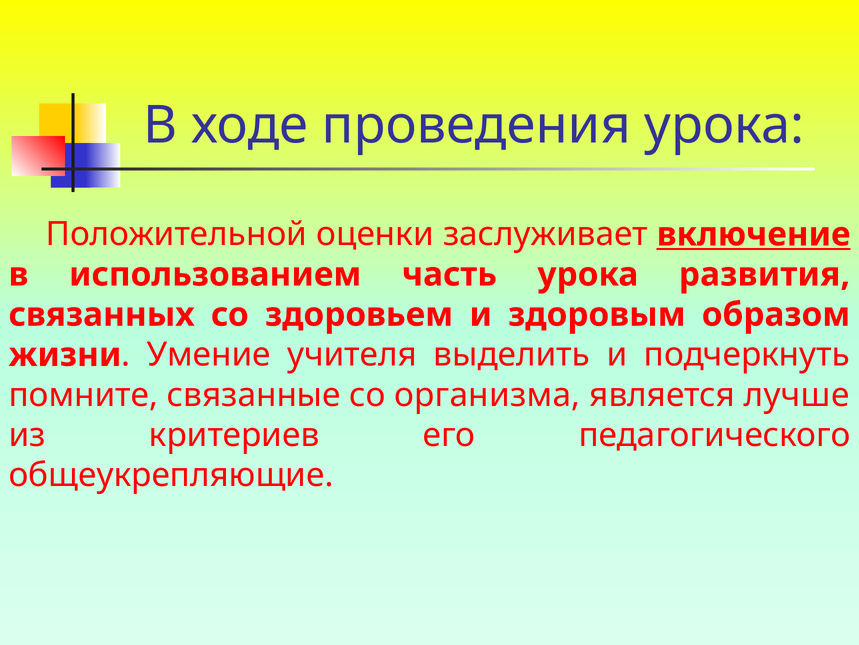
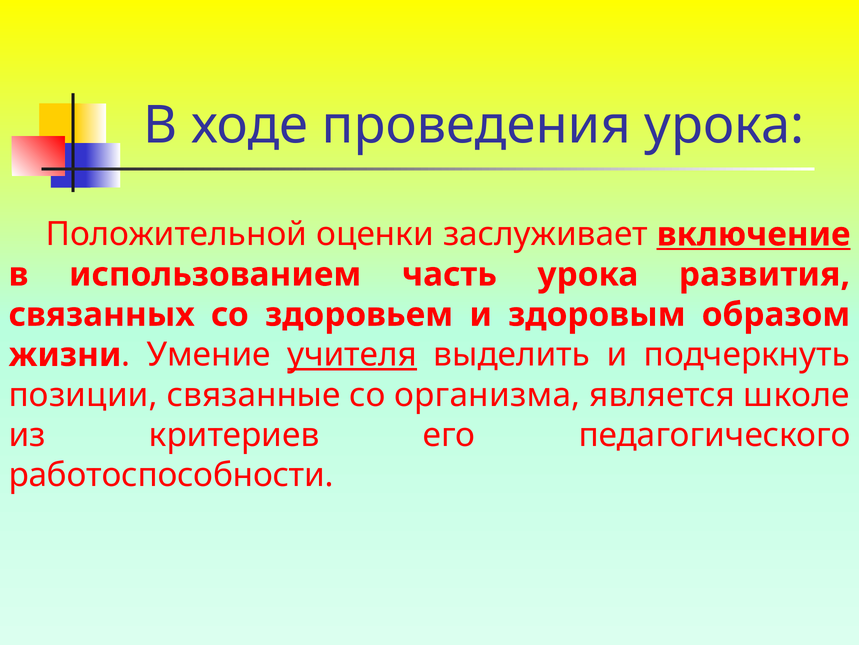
учителя underline: none -> present (352, 354)
помните: помните -> позиции (83, 395)
лучше: лучше -> школе (797, 395)
общеукрепляющие: общеукрепляющие -> работоспособности (171, 475)
